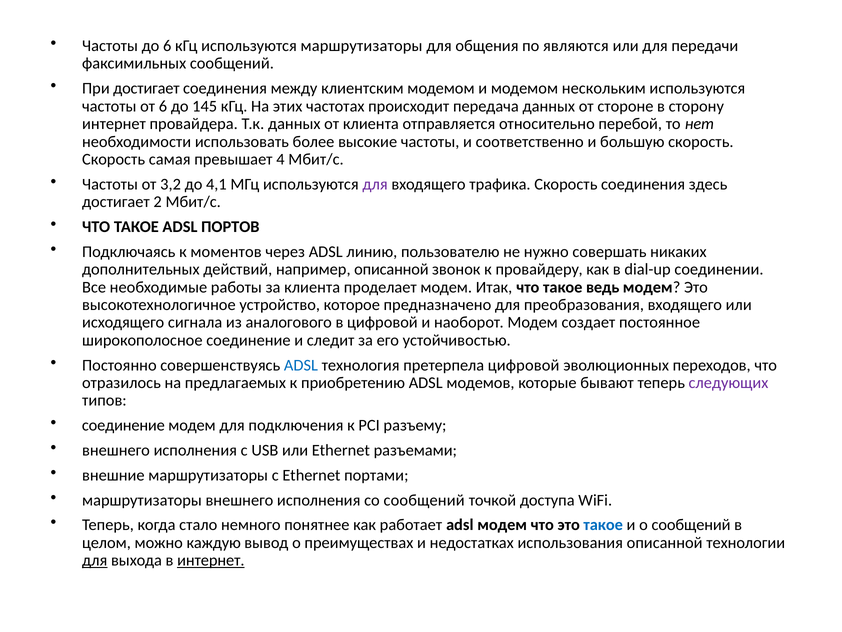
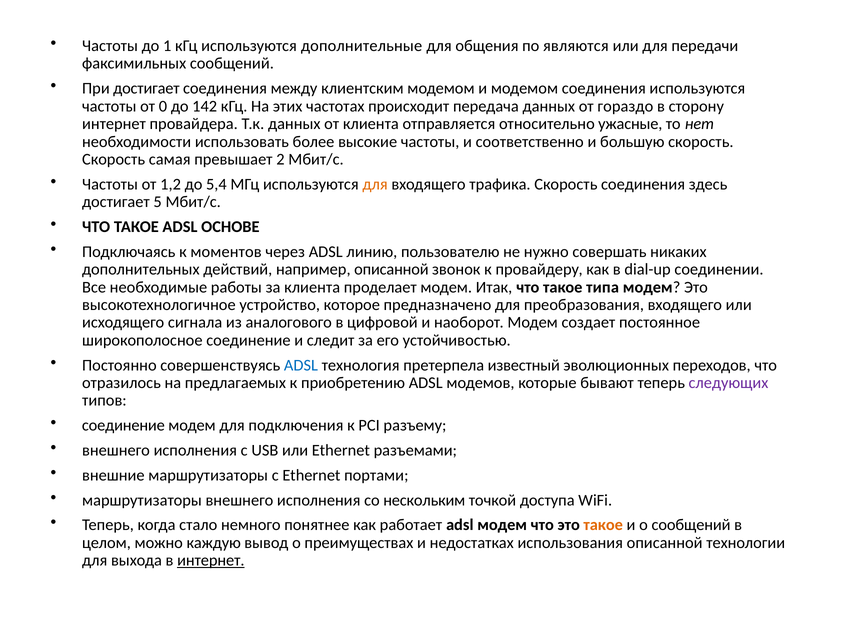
до 6: 6 -> 1 (167, 46)
используются маршрутизаторы: маршрутизаторы -> дополнительные (362, 46)
модемом нескольким: нескольким -> соединения (604, 88)
от 6: 6 -> 0 (163, 106)
145: 145 -> 142 (205, 106)
стороне: стороне -> гораздо (625, 106)
перебой: перебой -> ужасные (630, 124)
4: 4 -> 2 (280, 159)
3,2: 3,2 -> 1,2 (171, 184)
4,1: 4,1 -> 5,4 (216, 184)
для colour: purple -> orange (375, 184)
2: 2 -> 5 (158, 202)
ПОРТОВ: ПОРТОВ -> ОСНОВЕ (230, 227)
ведь: ведь -> типа (603, 287)
претерпела цифровой: цифровой -> известный (524, 365)
со сообщений: сообщений -> нескольким (424, 500)
такое colour: blue -> orange (603, 525)
для underline: present -> none (95, 560)
